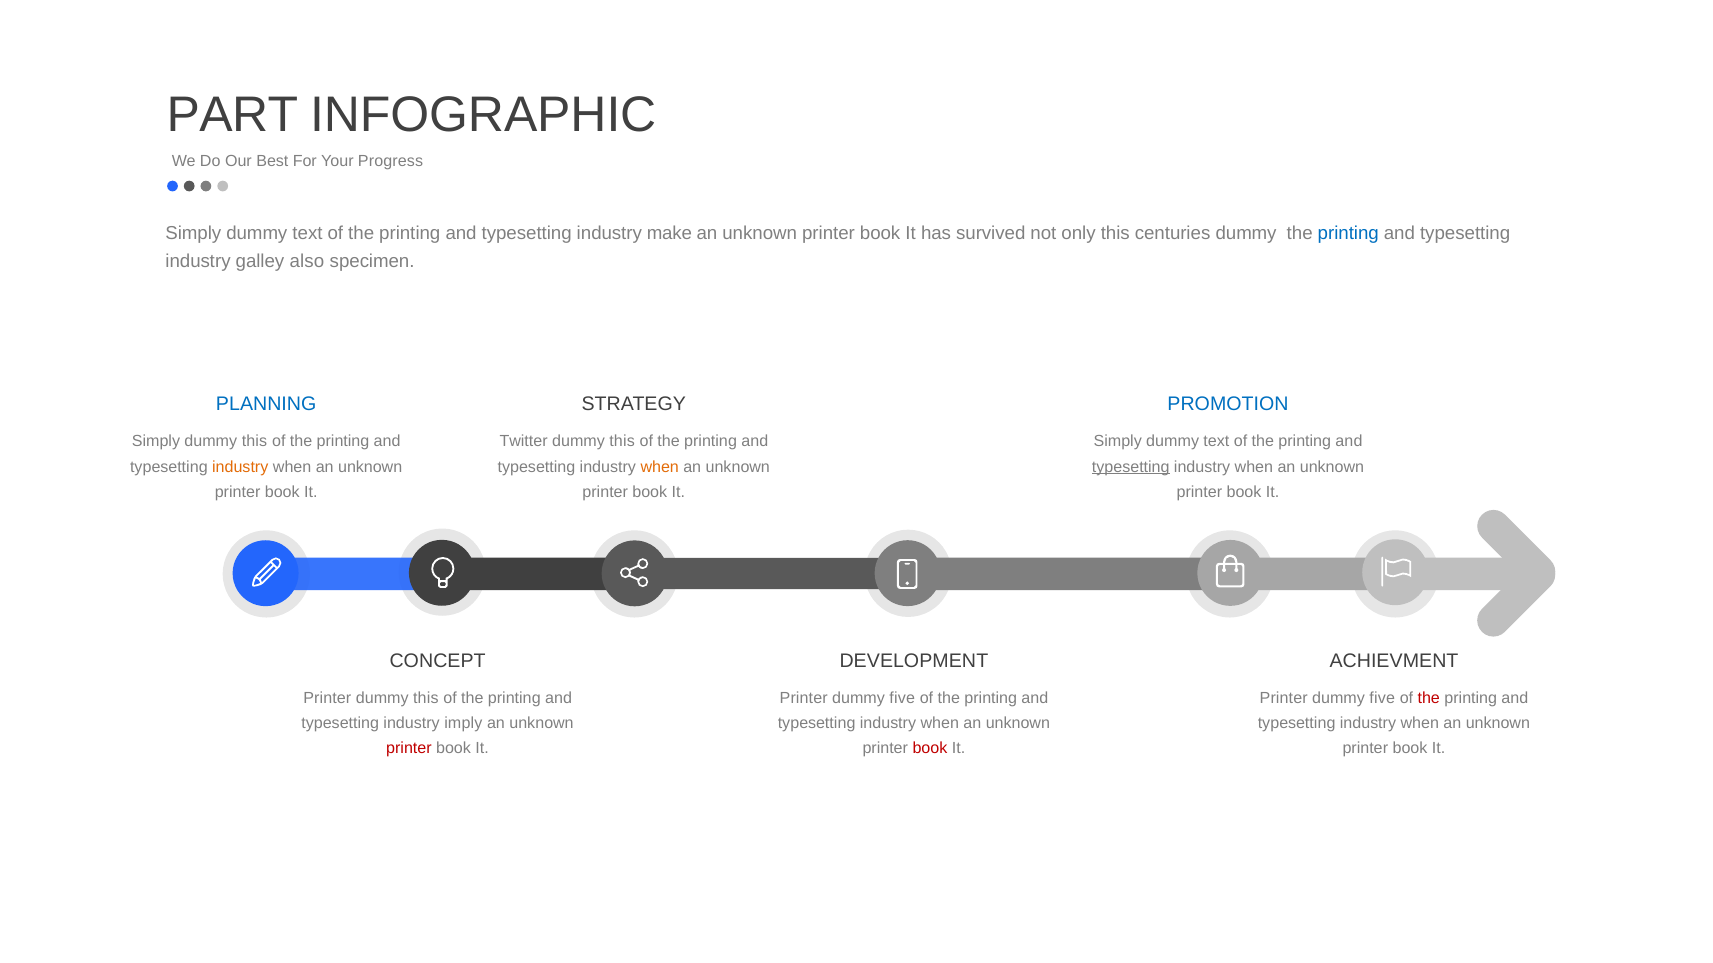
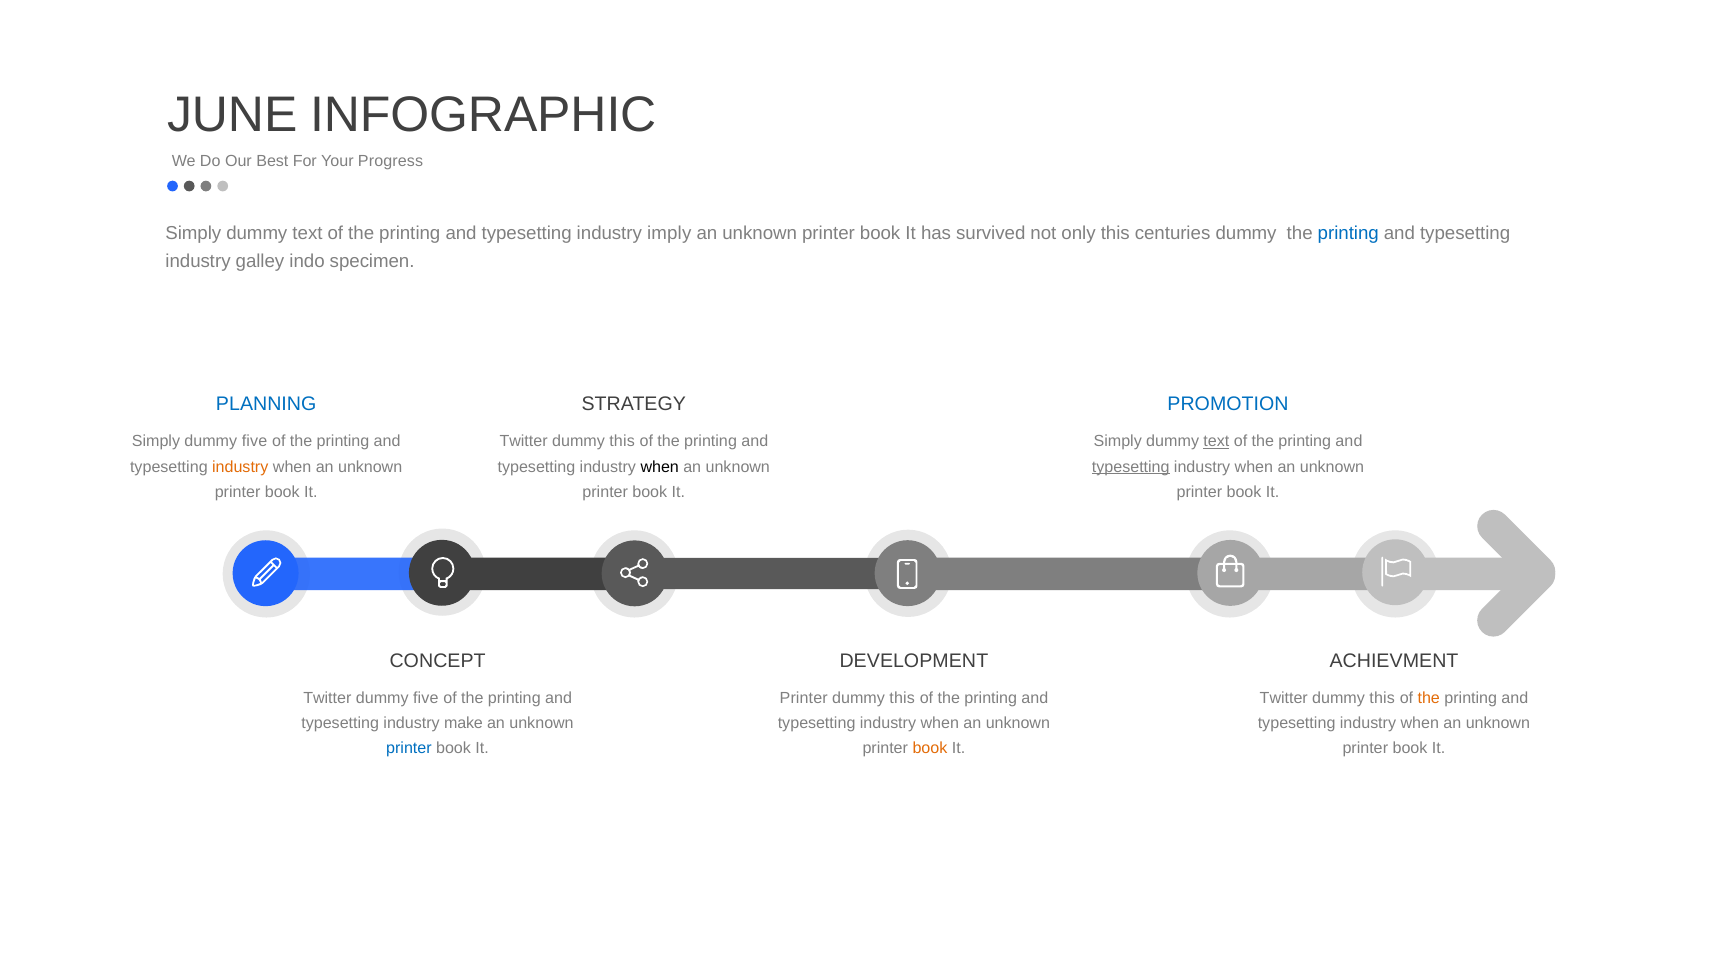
PART: PART -> JUNE (232, 115)
make: make -> imply (669, 233)
also: also -> indo (307, 262)
Simply dummy this: this -> five (255, 442)
text underline: none -> present (1216, 442)
when colour: orange -> black (660, 467)
Printer: Printer -> Twitter (327, 699)
this: this -> five (426, 699)
five: five -> this (902, 699)
Printer: Printer -> Twitter (1284, 699)
five: five -> this (1382, 699)
the colour: red -> orange (1429, 699)
imply: imply -> make (464, 724)
printer colour: red -> blue (409, 749)
book colour: red -> orange (930, 749)
